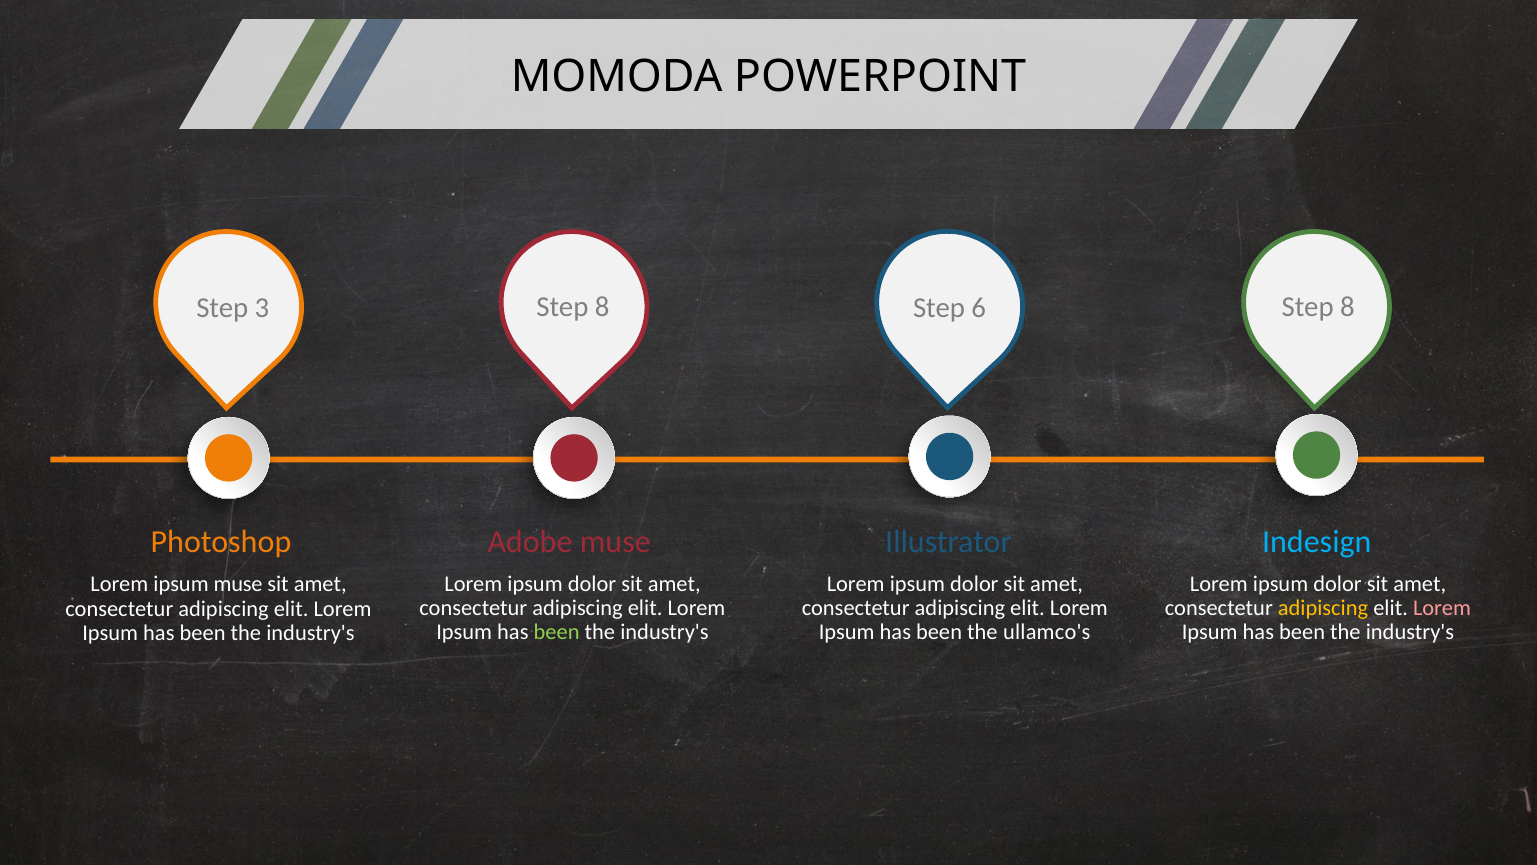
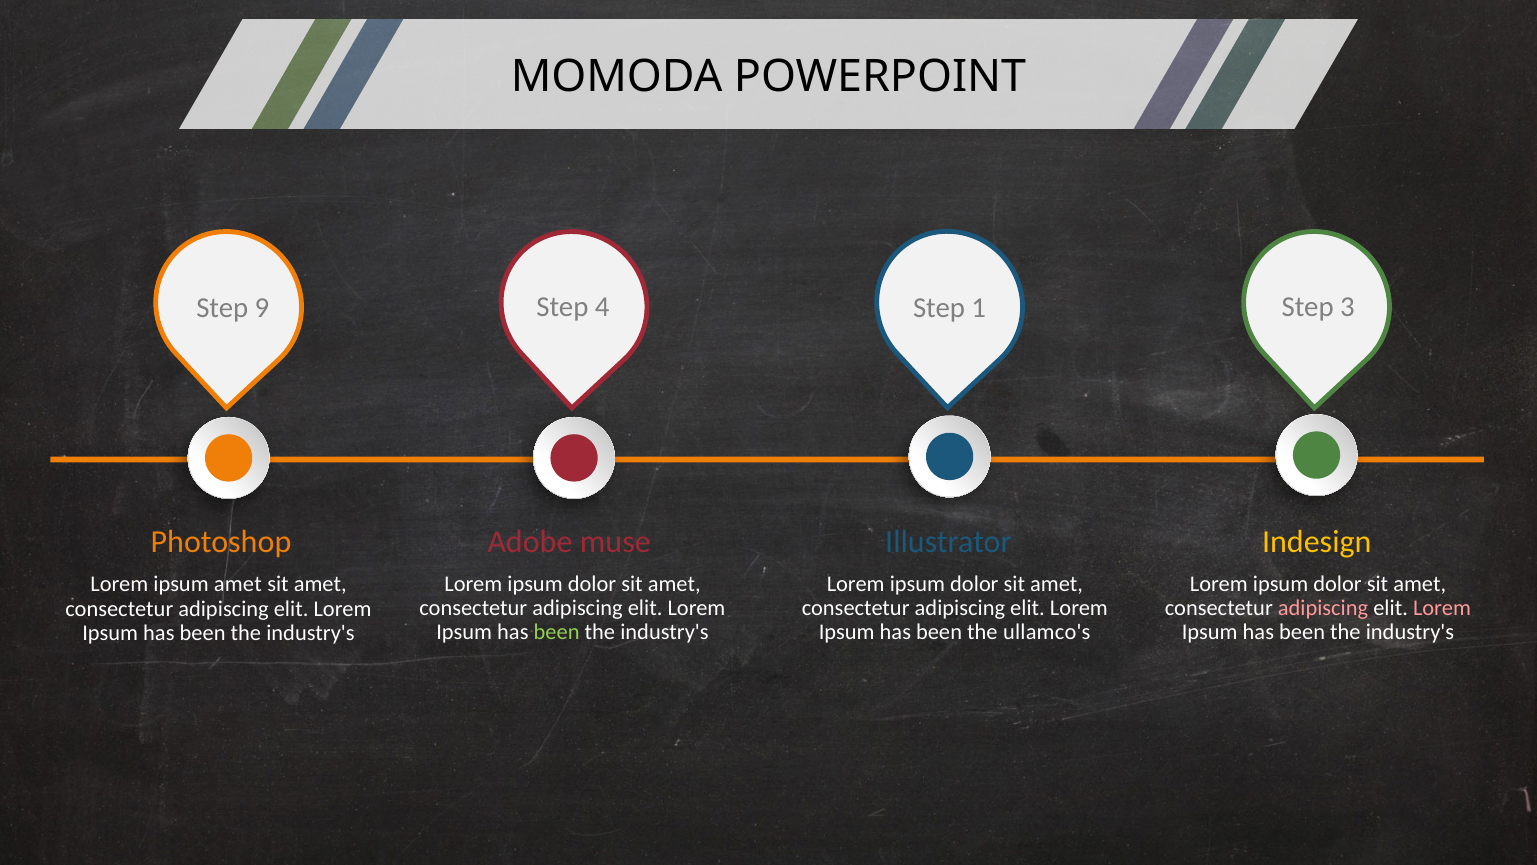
3: 3 -> 9 (262, 308)
8: 8 -> 4 (602, 307)
6: 6 -> 1 (979, 308)
8: 8 -> 3 (1347, 307)
Indesign colour: light blue -> yellow (1317, 542)
ipsum muse: muse -> amet (238, 584)
adipiscing colour: yellow -> pink (1323, 608)
